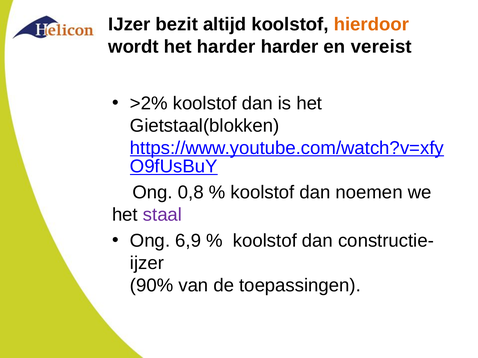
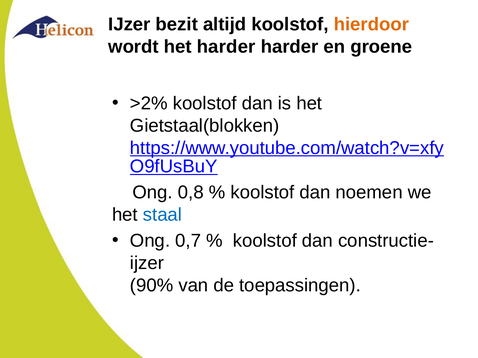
vereist: vereist -> groene (381, 47)
staal colour: purple -> blue (163, 215)
6,9: 6,9 -> 0,7 (188, 241)
